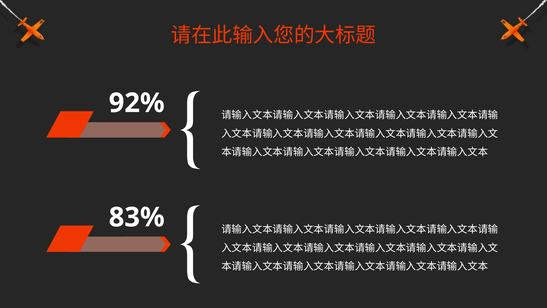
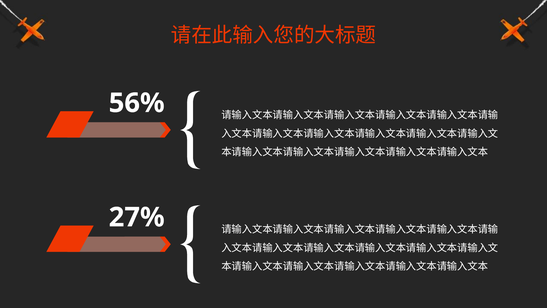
92%: 92% -> 56% (137, 103)
83%: 83% -> 27% (137, 217)
